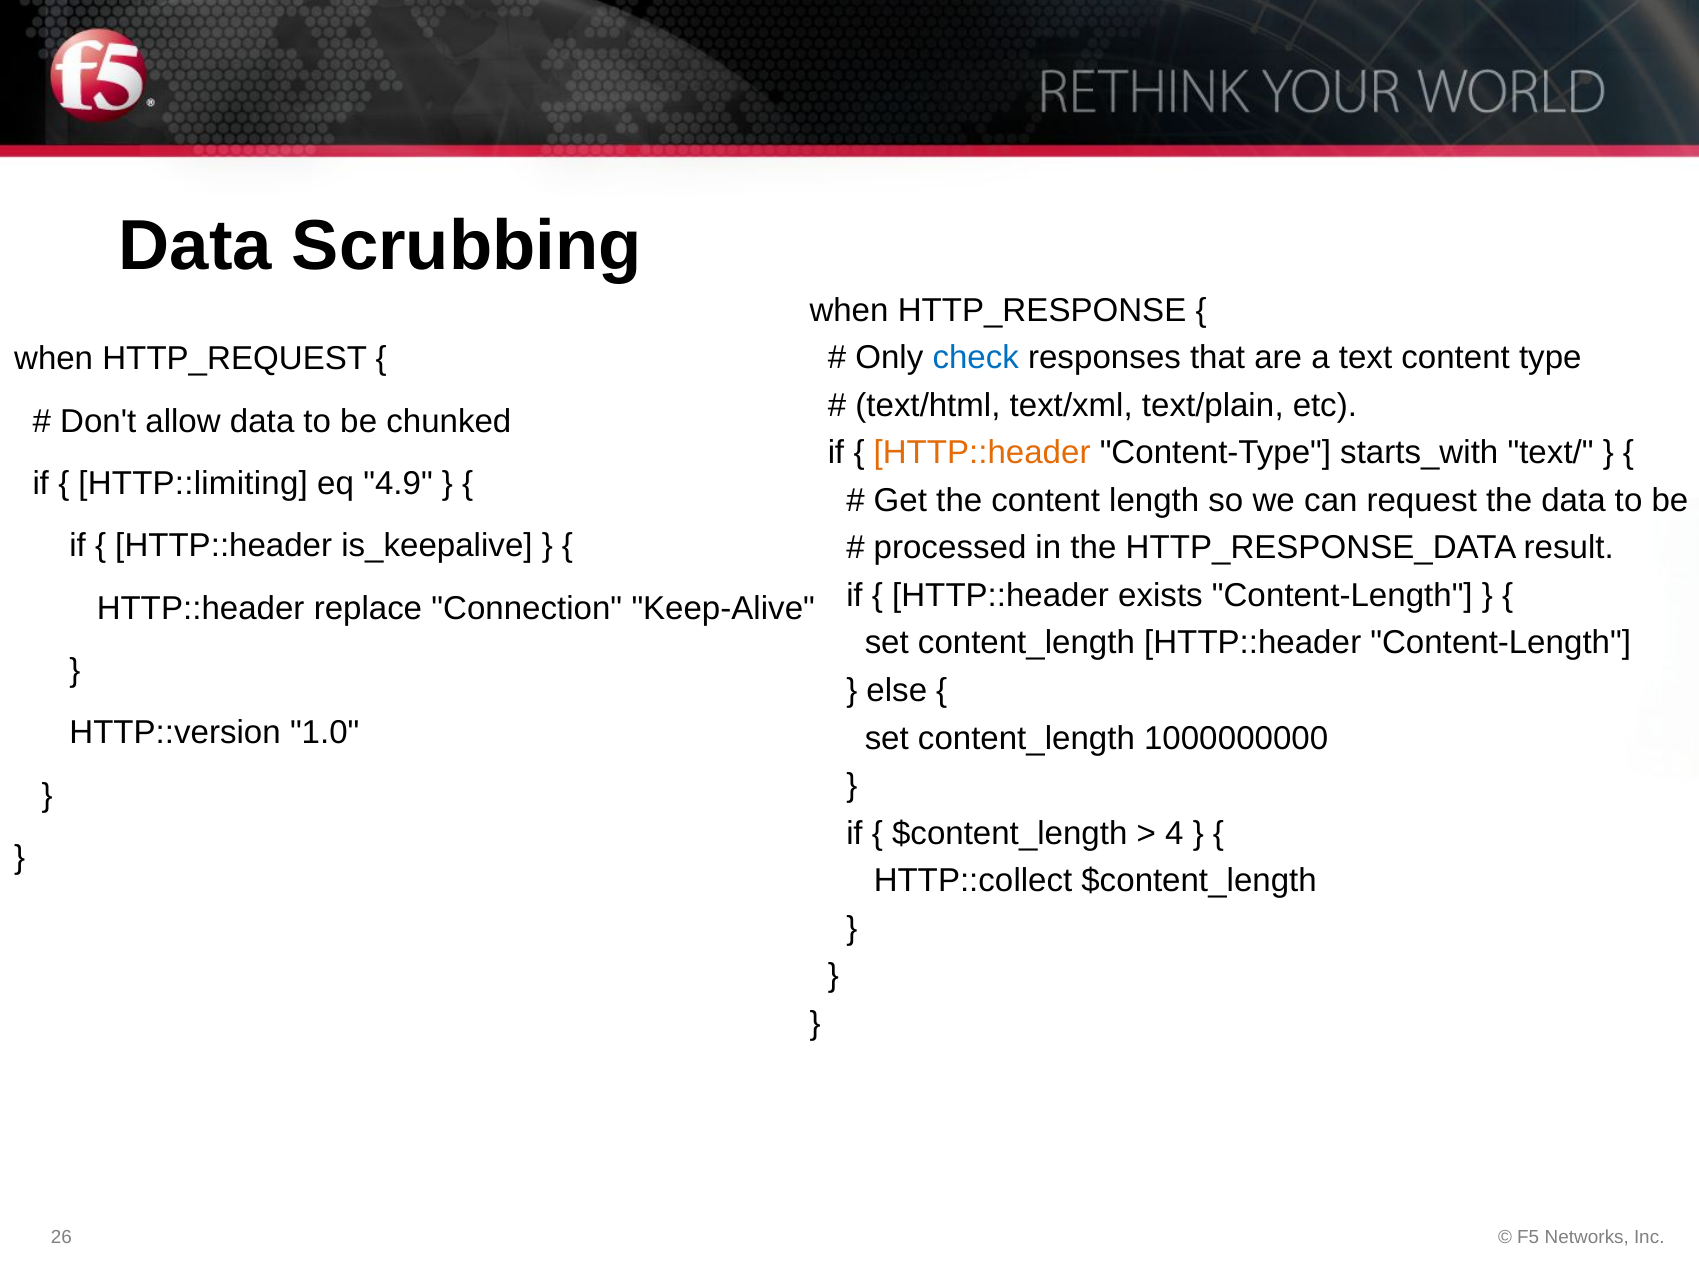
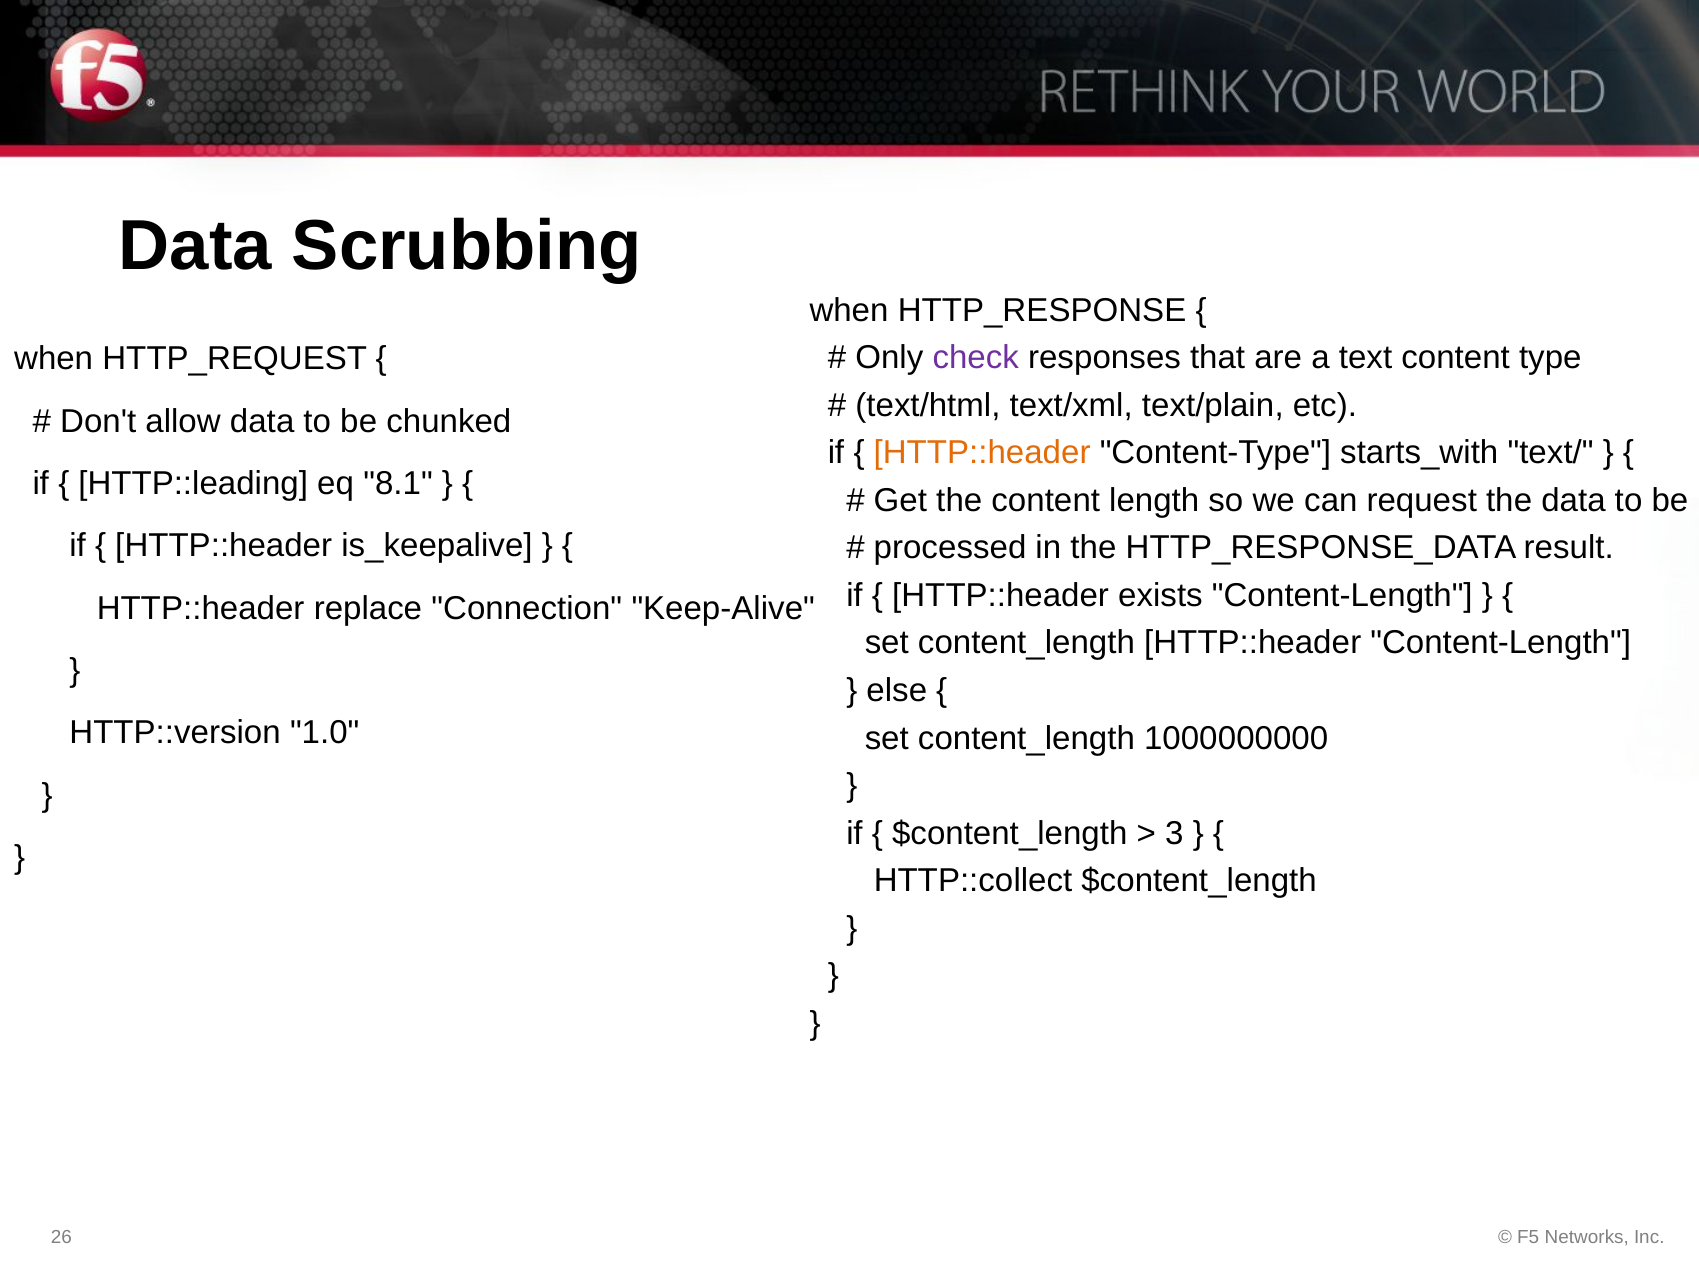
check colour: blue -> purple (976, 358)
HTTP::limiting: HTTP::limiting -> HTTP::leading (193, 484)
4.9: 4.9 -> 8.1 (398, 484)
4: 4 -> 3 (1174, 833)
